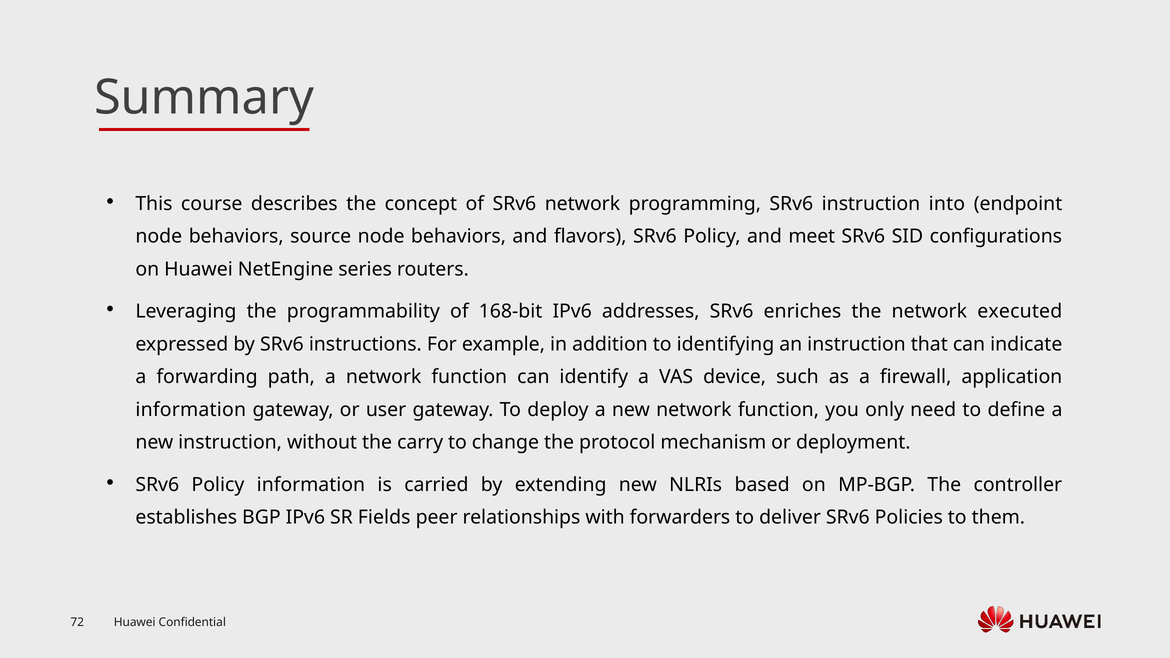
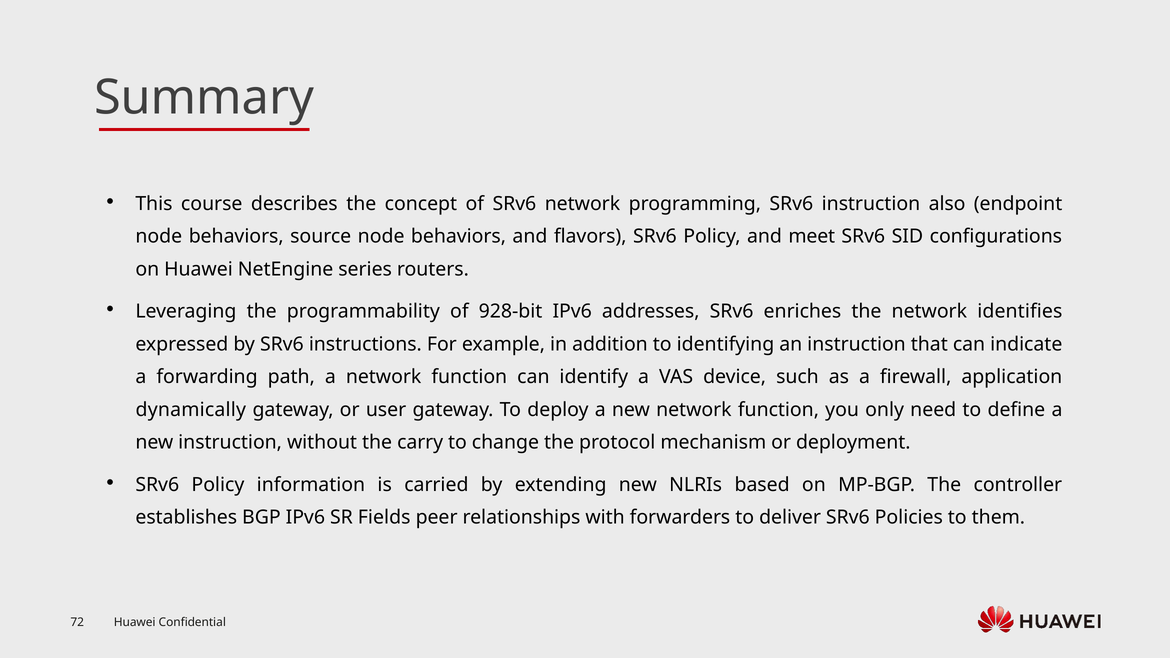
into: into -> also (947, 204)
168-bit: 168-bit -> 928-bit (511, 312)
executed: executed -> identifies (1020, 312)
information: information -> dynamically (191, 410)
